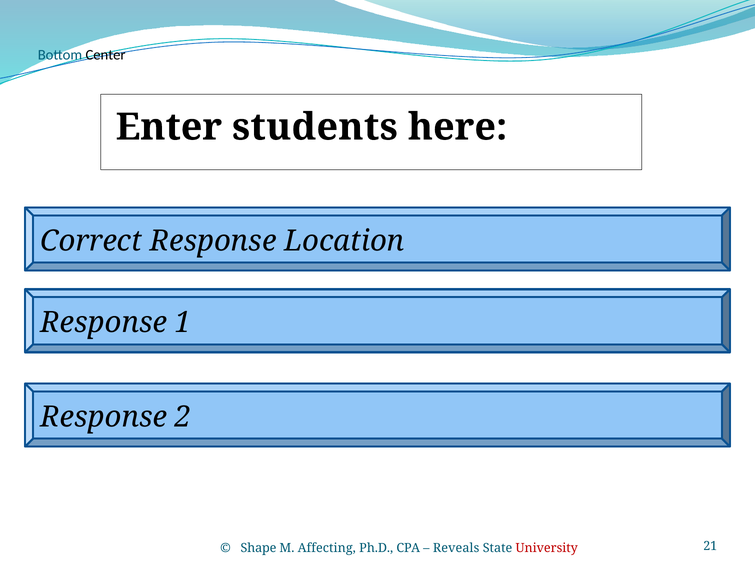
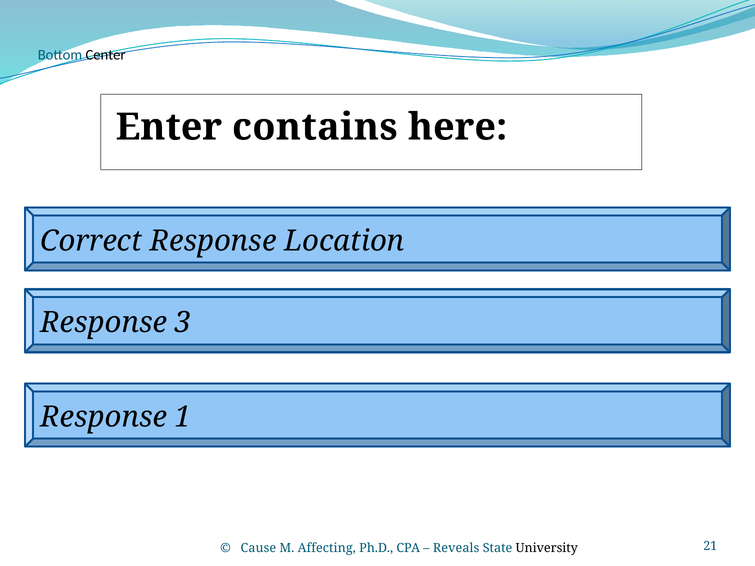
students: students -> contains (315, 127)
1: 1 -> 3 (183, 323)
2: 2 -> 1 (183, 417)
Shape: Shape -> Cause (258, 548)
University colour: red -> black (547, 548)
